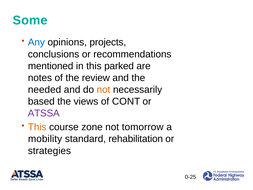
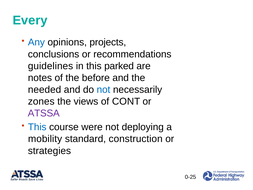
Some: Some -> Every (30, 20)
mentioned: mentioned -> guidelines (51, 66)
review: review -> before (96, 78)
not colour: orange -> blue (103, 90)
based: based -> zones (41, 101)
This colour: orange -> blue (37, 127)
zone: zone -> were (92, 127)
tomorrow: tomorrow -> deploying (143, 127)
rehabilitation: rehabilitation -> construction (136, 139)
